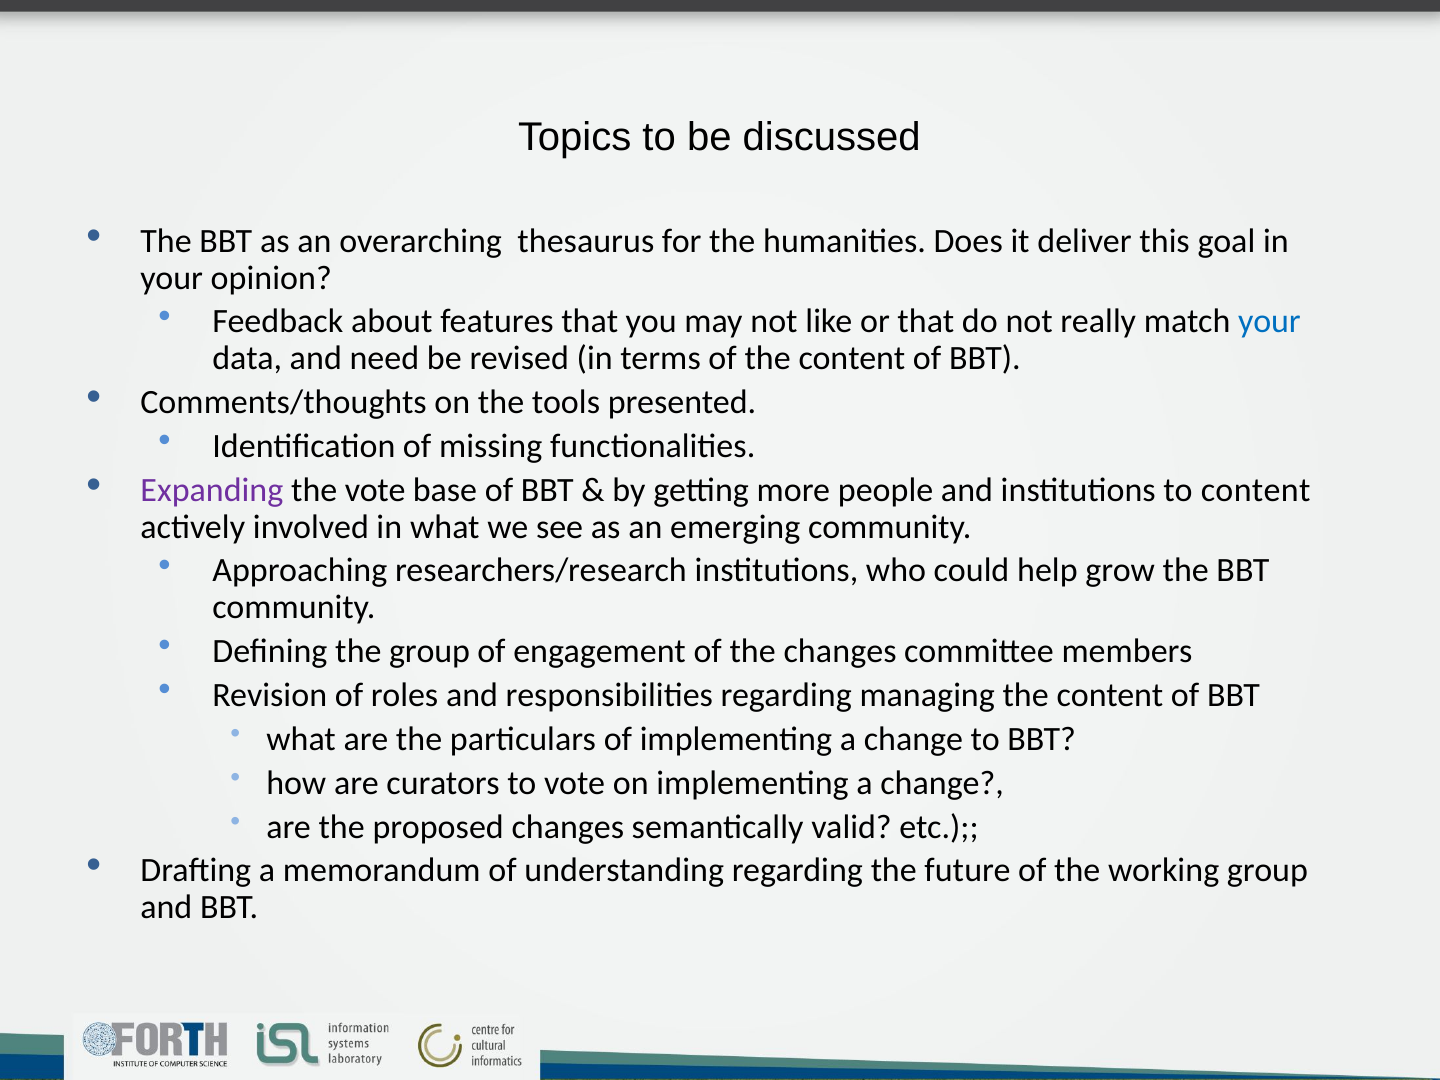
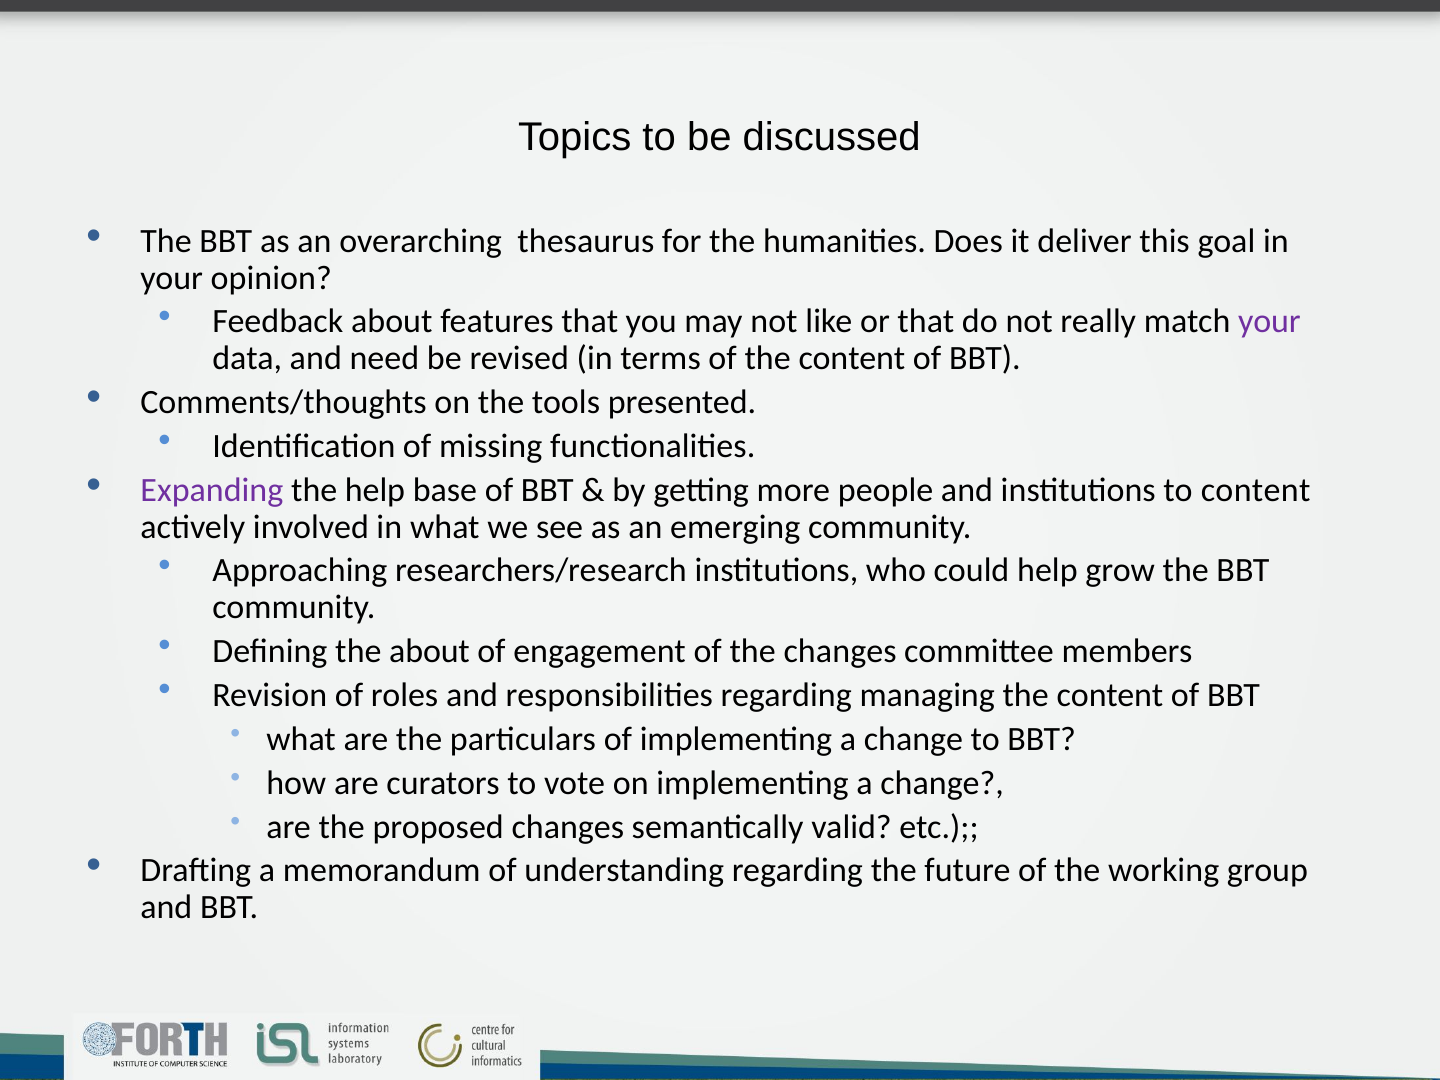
your colour: blue -> purple (1269, 322)
the vote: vote -> help (375, 490)
the group: group -> about (430, 651)
